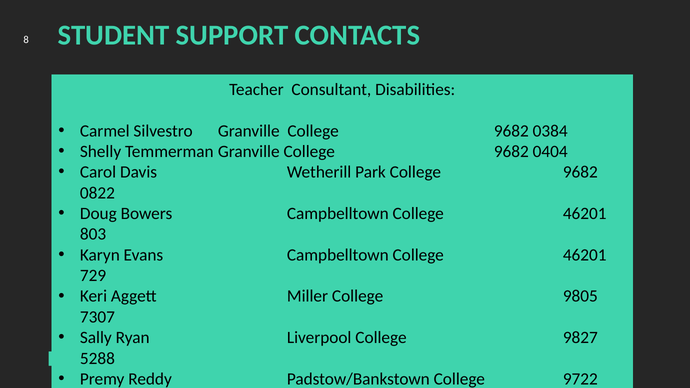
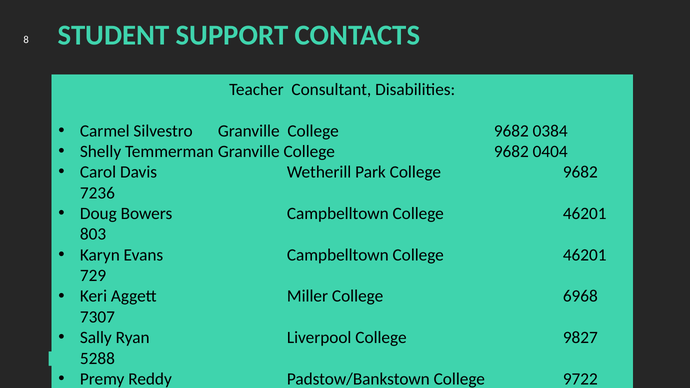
0822: 0822 -> 7236 (97, 193)
9805: 9805 -> 6968 (580, 296)
